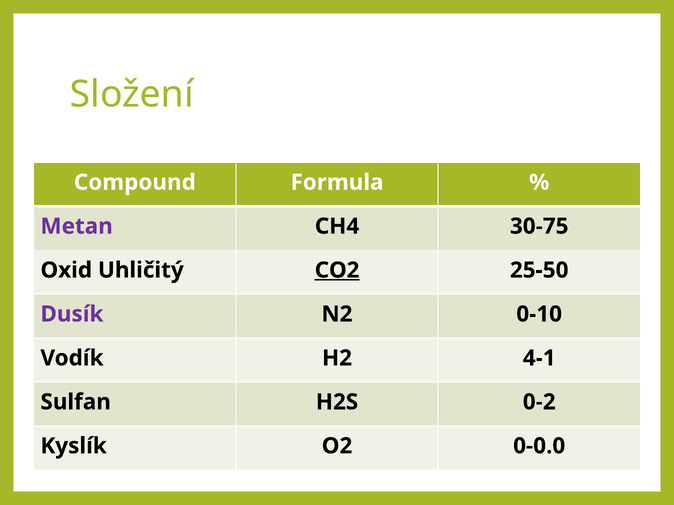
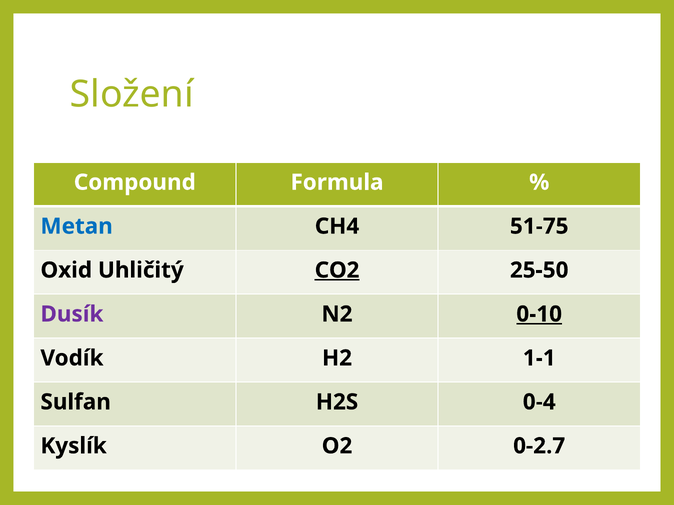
Metan colour: purple -> blue (77, 226)
30-75: 30-75 -> 51-75 (539, 226)
0-10 underline: none -> present (539, 314)
4-1: 4-1 -> 1-1 (539, 358)
0-2: 0-2 -> 0-4 (539, 402)
0-0.0: 0-0.0 -> 0-2.7 (539, 446)
